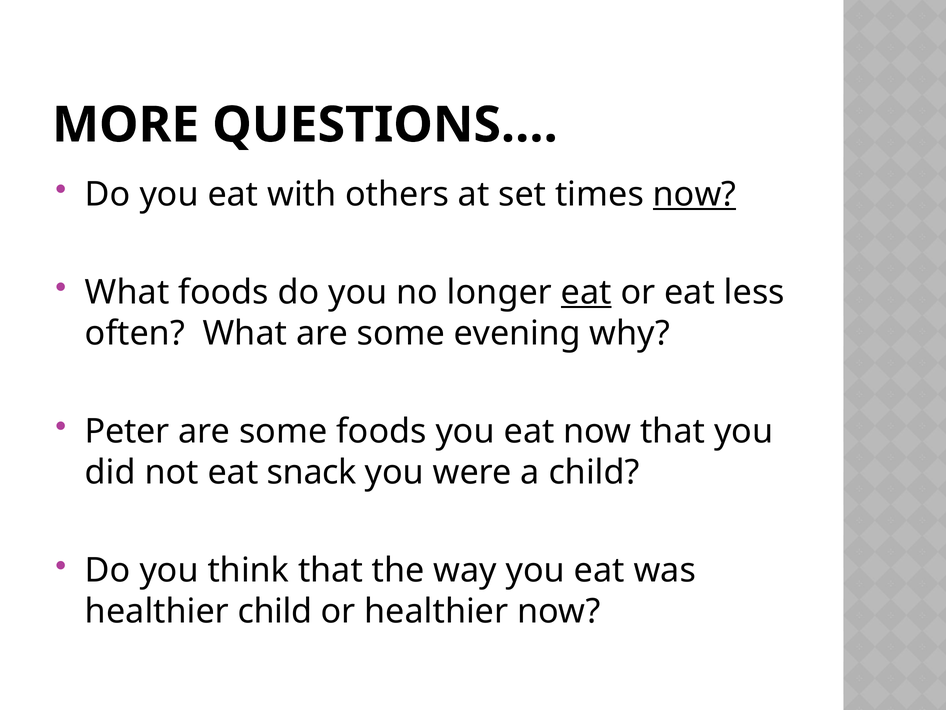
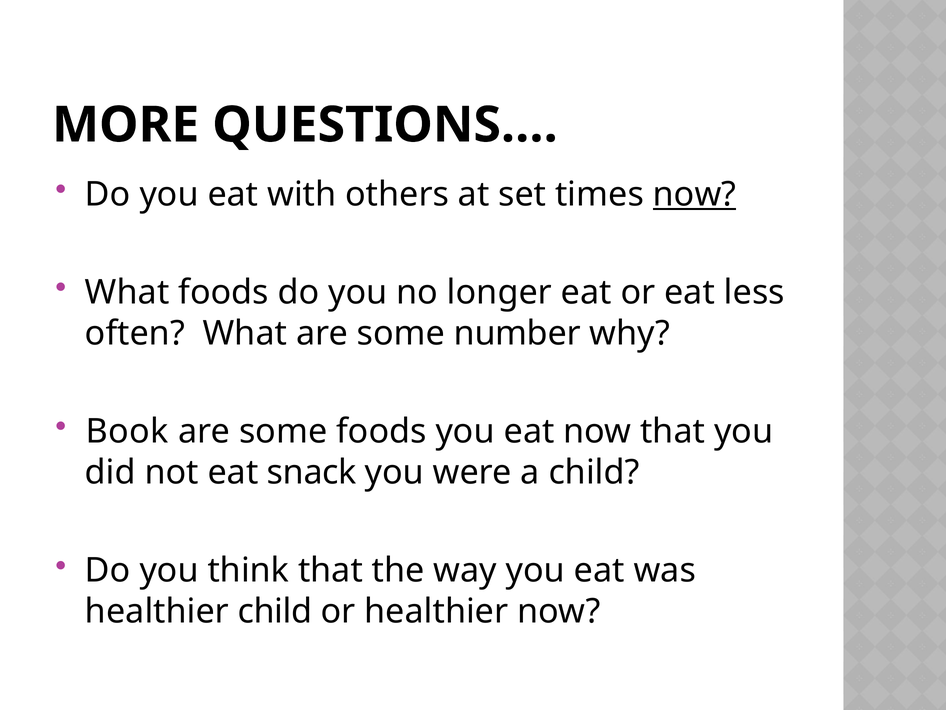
eat underline: present -> none (586, 292)
evening: evening -> number (517, 333)
Peter: Peter -> Book (127, 431)
